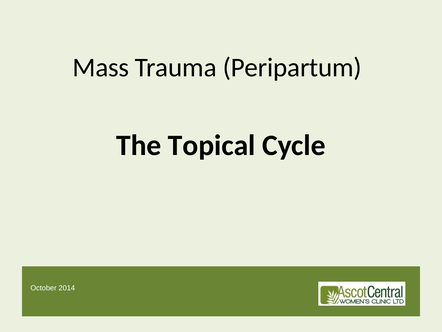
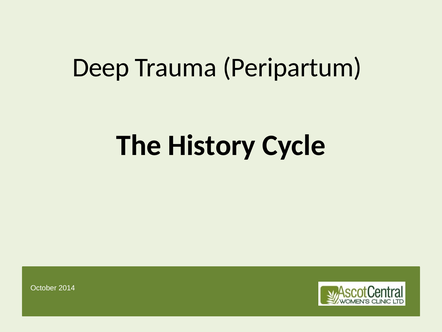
Mass: Mass -> Deep (101, 67)
Topical: Topical -> History (212, 145)
